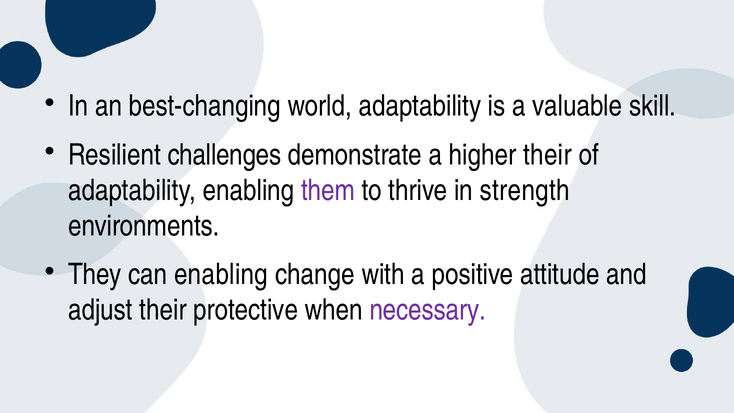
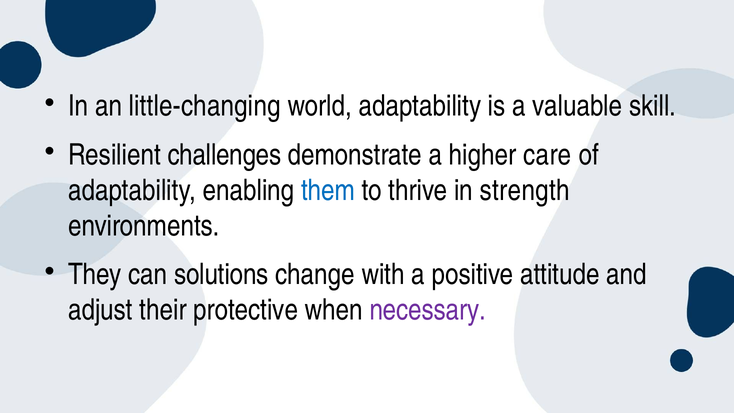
best-changing: best-changing -> little-changing (205, 106)
higher their: their -> care (547, 155)
them colour: purple -> blue (328, 190)
can enabling: enabling -> solutions (221, 274)
